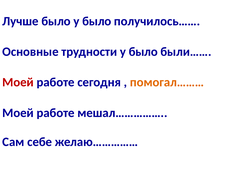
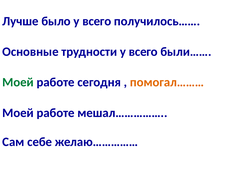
было: было -> всего (97, 21)
трудности у было: было -> всего (143, 52)
Моей colour: red -> green (18, 82)
